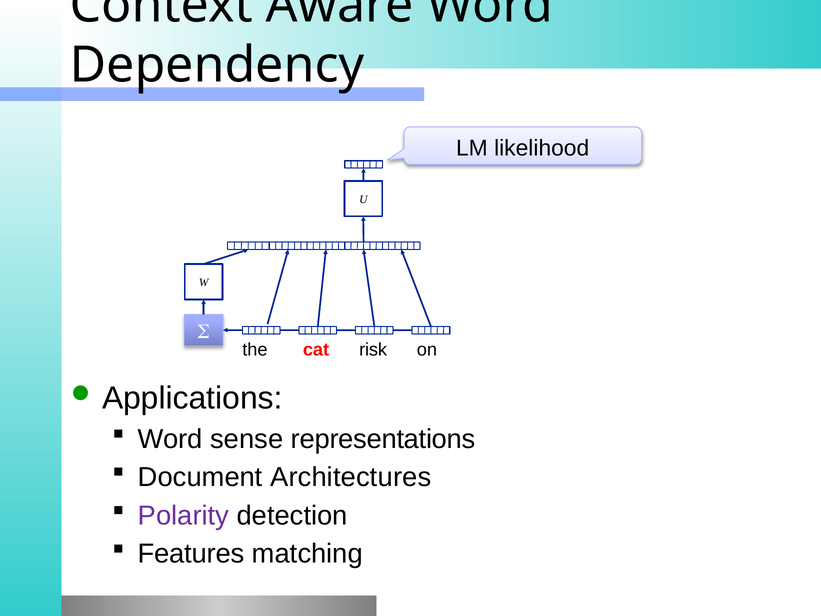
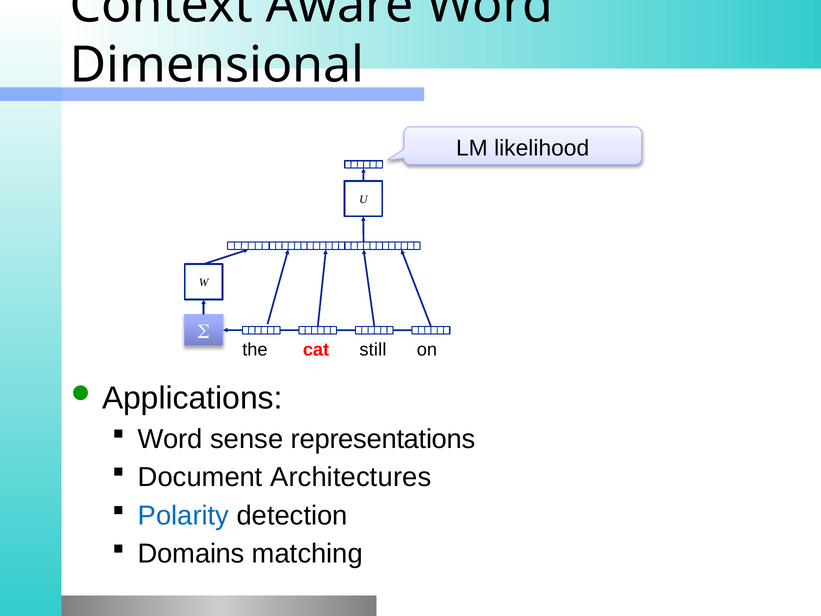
Dependency: Dependency -> Dimensional (217, 65)
risk: risk -> still (373, 350)
Polarity colour: purple -> blue (183, 515)
Features: Features -> Domains (191, 554)
